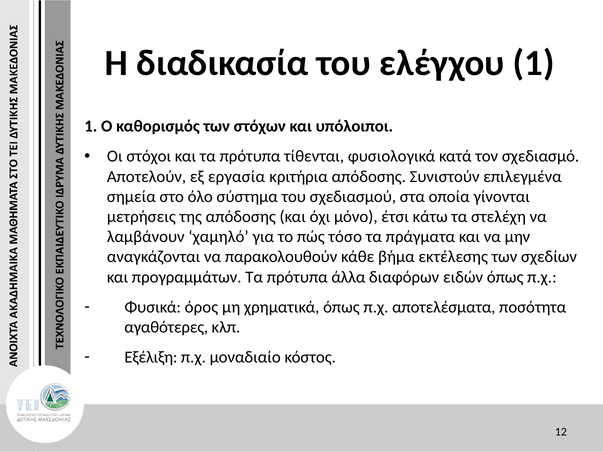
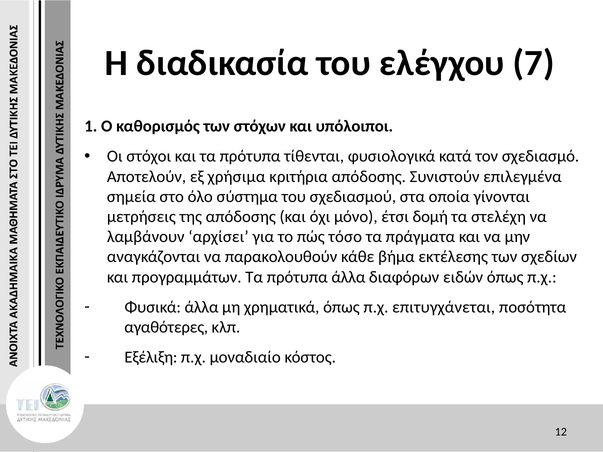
ελέγχου 1: 1 -> 7 (534, 63)
εργασία: εργασία -> χρήσιμα (236, 177)
κάτω: κάτω -> δομή (430, 217)
χαμηλό: χαμηλό -> αρχίσει (219, 237)
Φυσικά όρος: όρος -> άλλα (202, 307)
αποτελέσματα: αποτελέσματα -> επιτυγχάνεται (444, 307)
